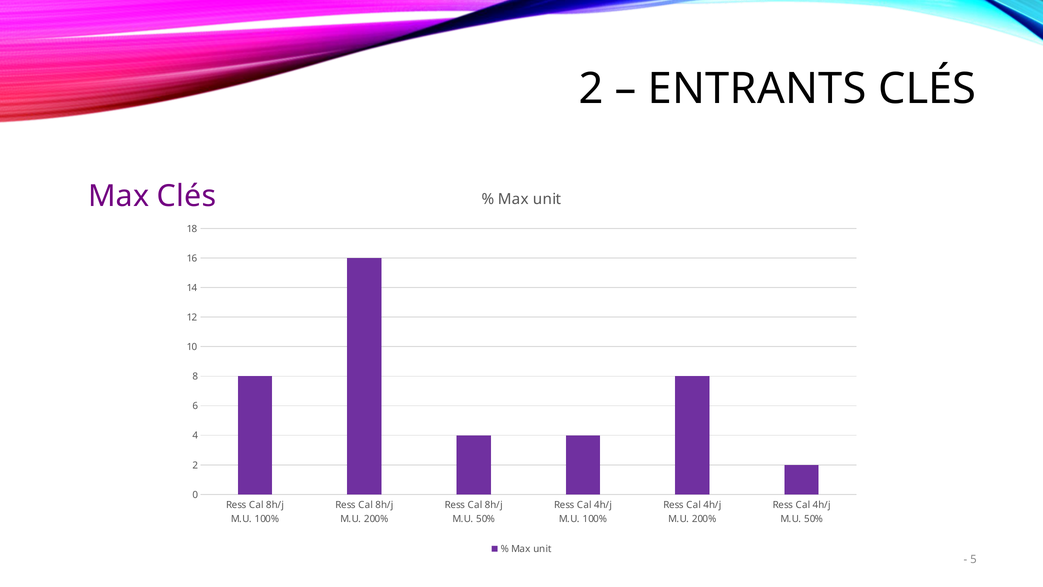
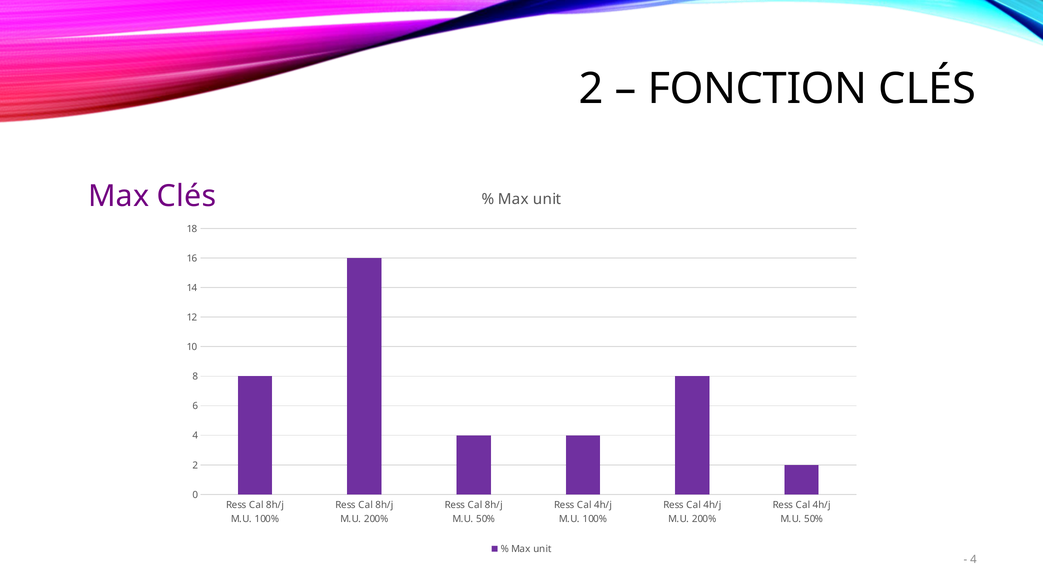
ENTRANTS: ENTRANTS -> FONCTION (758, 89)
5: 5 -> 4 (973, 559)
